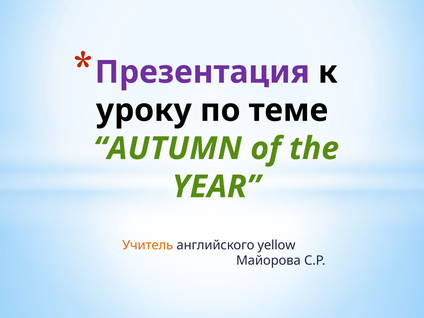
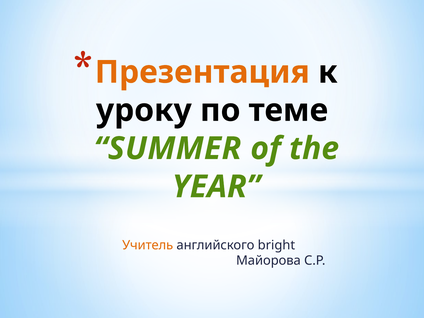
Презентация colour: purple -> orange (202, 72)
AUTUMN: AUTUMN -> SUMMER (168, 149)
yellow: yellow -> bright (276, 245)
